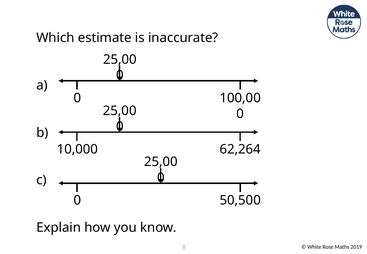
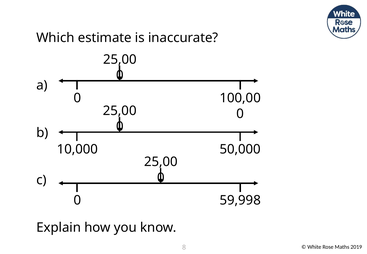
62,264: 62,264 -> 50,000 (240, 149)
50,500: 50,500 -> 59,998 (240, 200)
